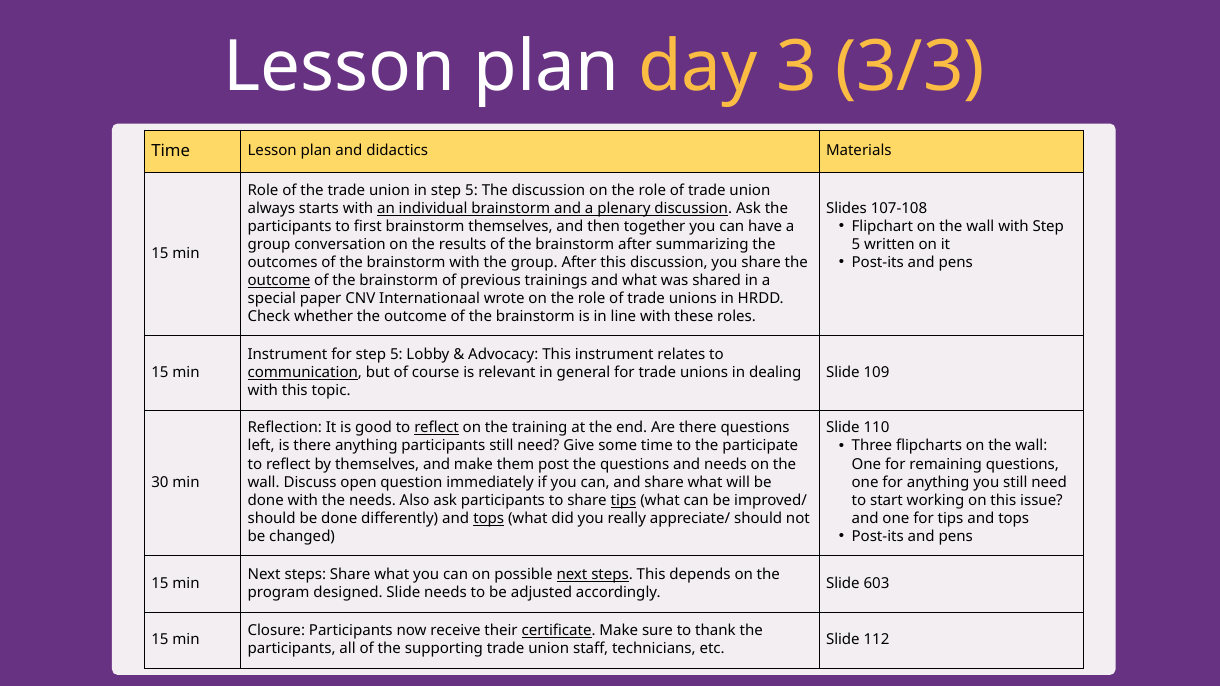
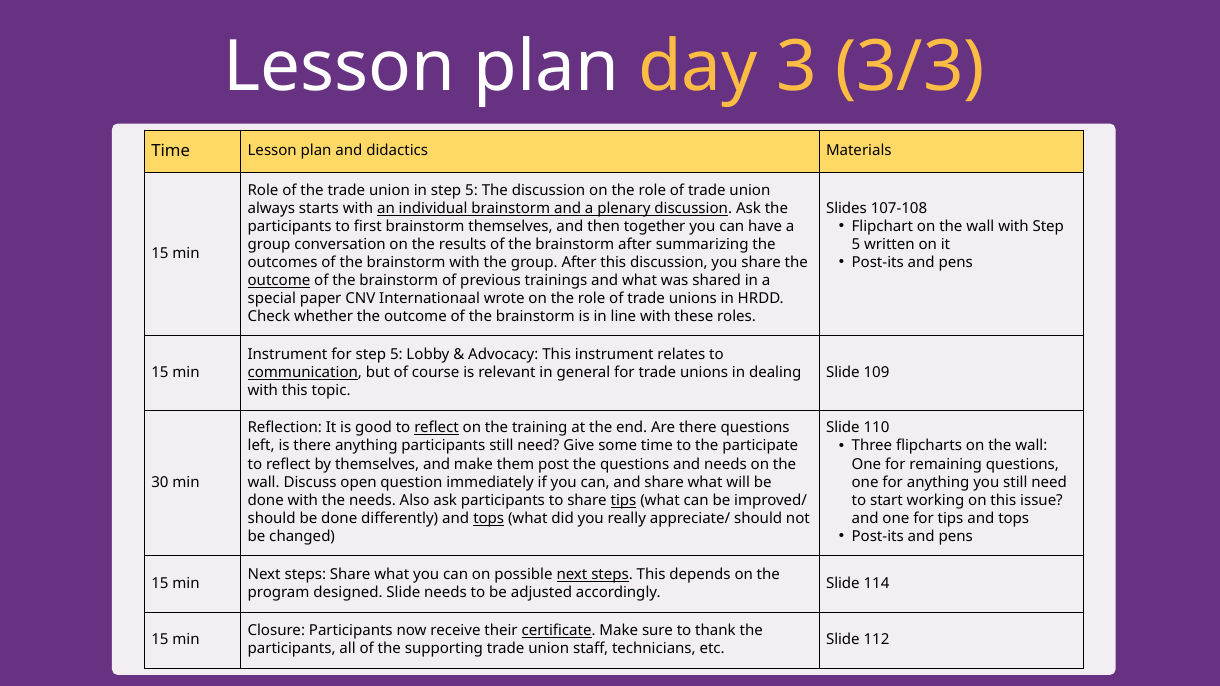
603: 603 -> 114 (877, 583)
